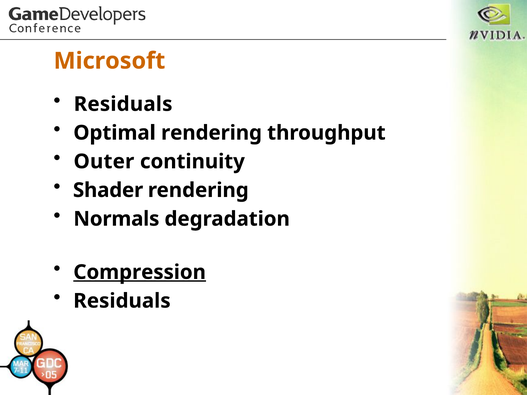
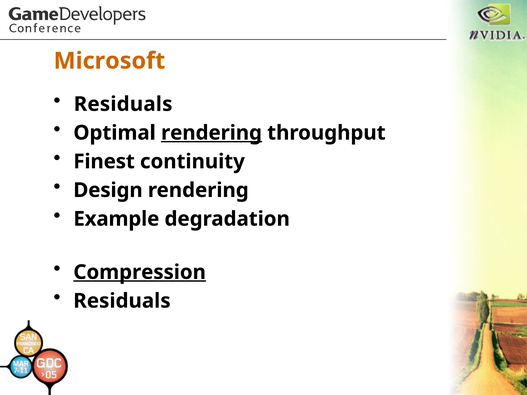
rendering underline: none -> present (212, 133)
Outer: Outer -> Finest (104, 162)
Shader: Shader -> Design (108, 190)
Normals: Normals -> Example (116, 219)
